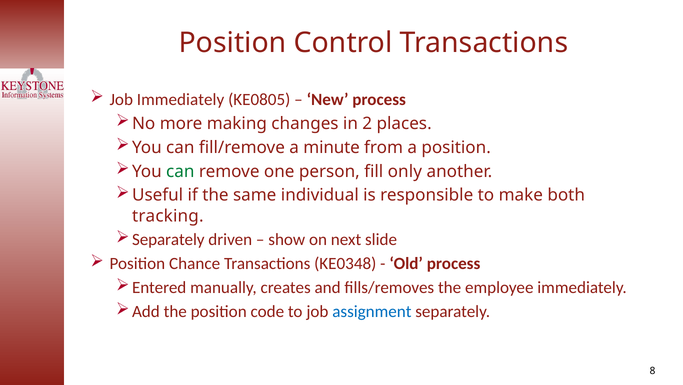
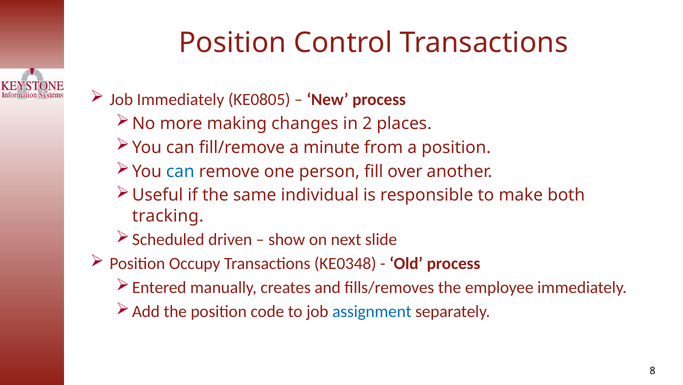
can colour: green -> blue (180, 171)
only: only -> over (405, 171)
Separately: Separately -> Scheduled (168, 239)
Chance: Chance -> Occupy (195, 263)
